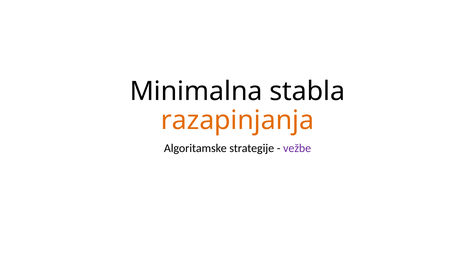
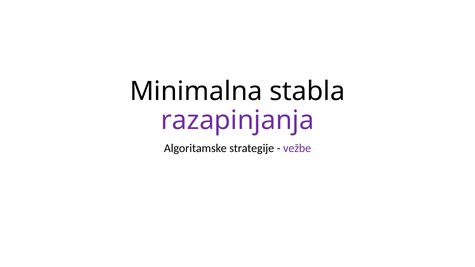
razapinjanja colour: orange -> purple (237, 120)
